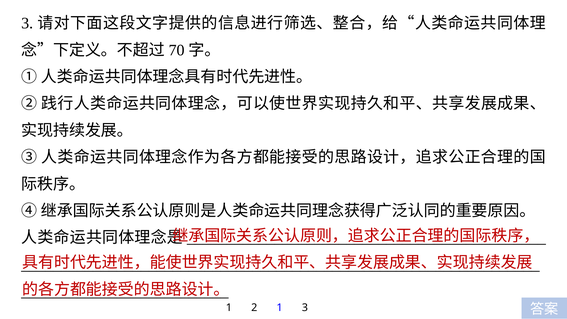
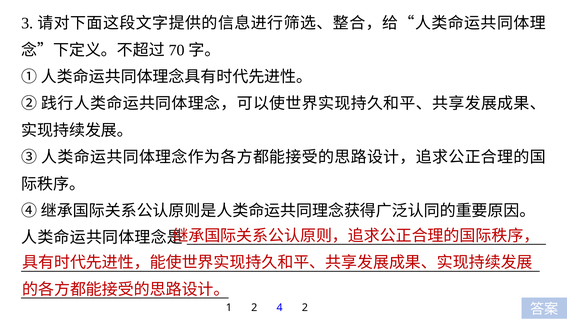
2 1: 1 -> 4 (280, 308)
1 3: 3 -> 2 (305, 308)
